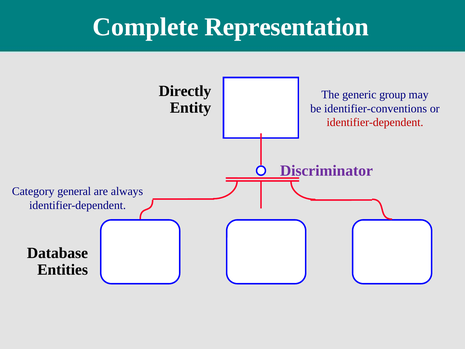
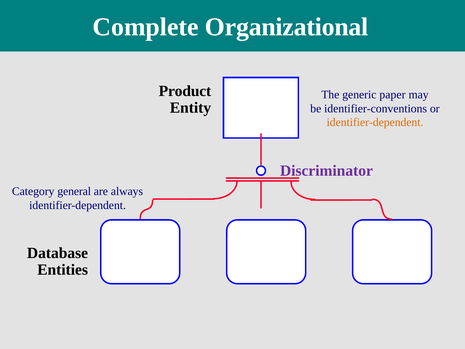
Representation: Representation -> Organizational (287, 27)
Directly: Directly -> Product (185, 91)
group: group -> paper (392, 94)
identifier-dependent colour: red -> orange (375, 122)
